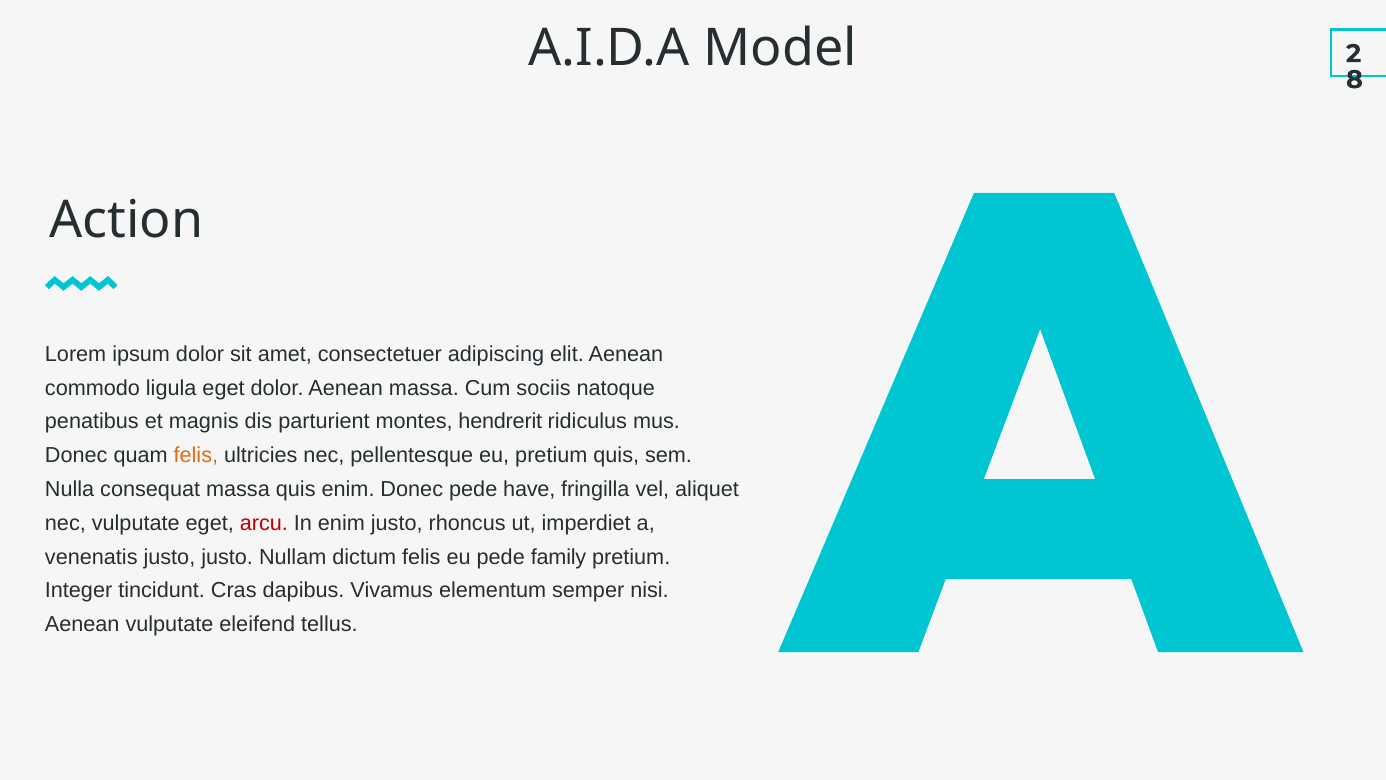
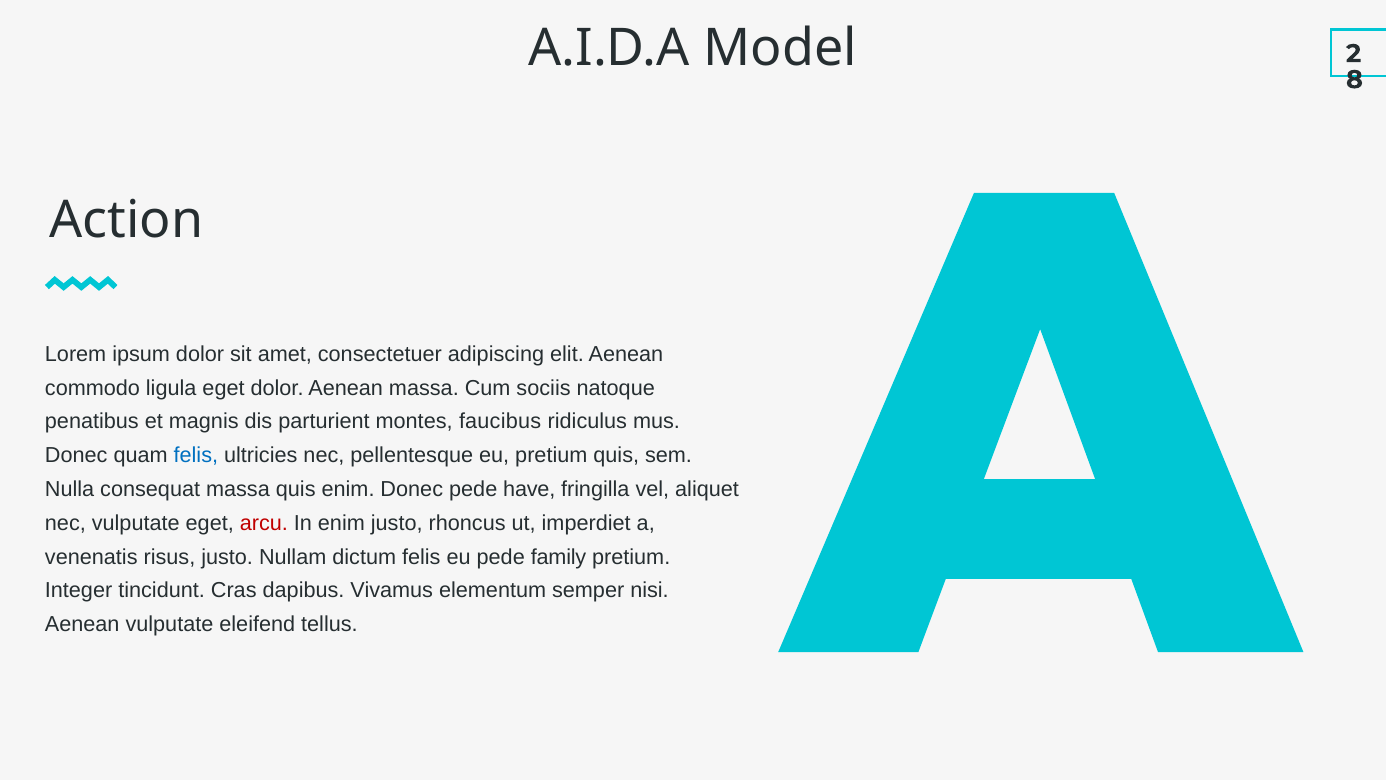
hendrerit: hendrerit -> faucibus (500, 422)
felis colour: orange -> blue (196, 455)
venenatis justo: justo -> risus (169, 557)
